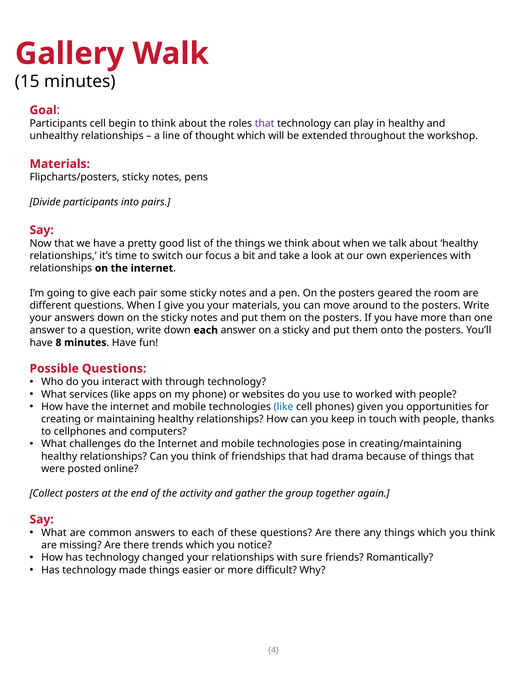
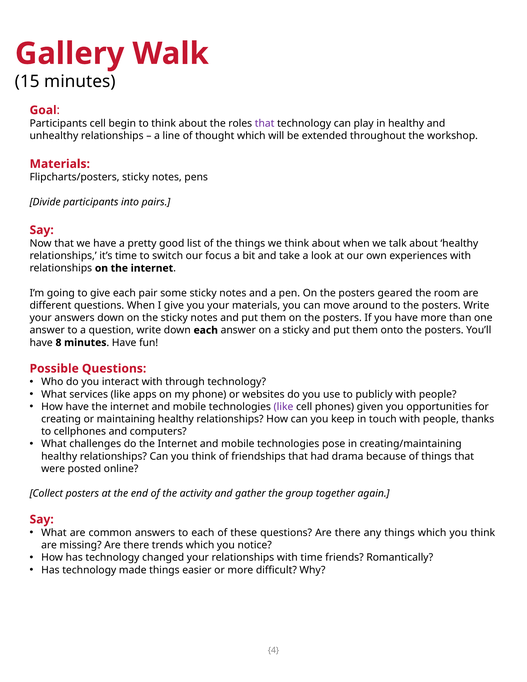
worked: worked -> publicly (374, 394)
like colour: blue -> purple (283, 407)
with sure: sure -> time (311, 558)
